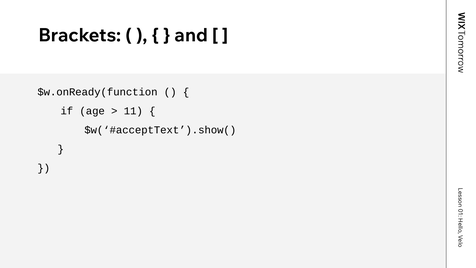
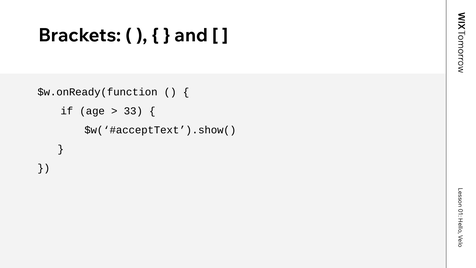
11: 11 -> 33 (133, 111)
